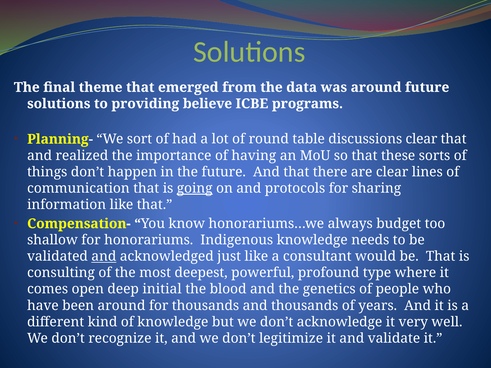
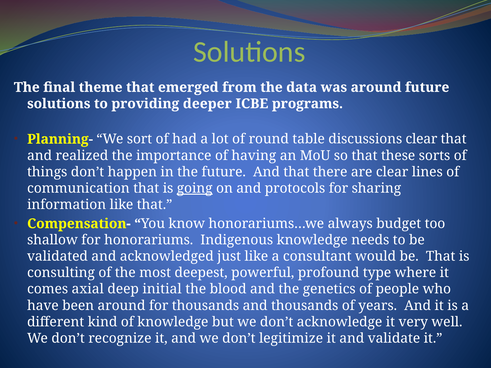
believe: believe -> deeper (207, 104)
and underline: present -> none (104, 257)
open: open -> axial (88, 289)
